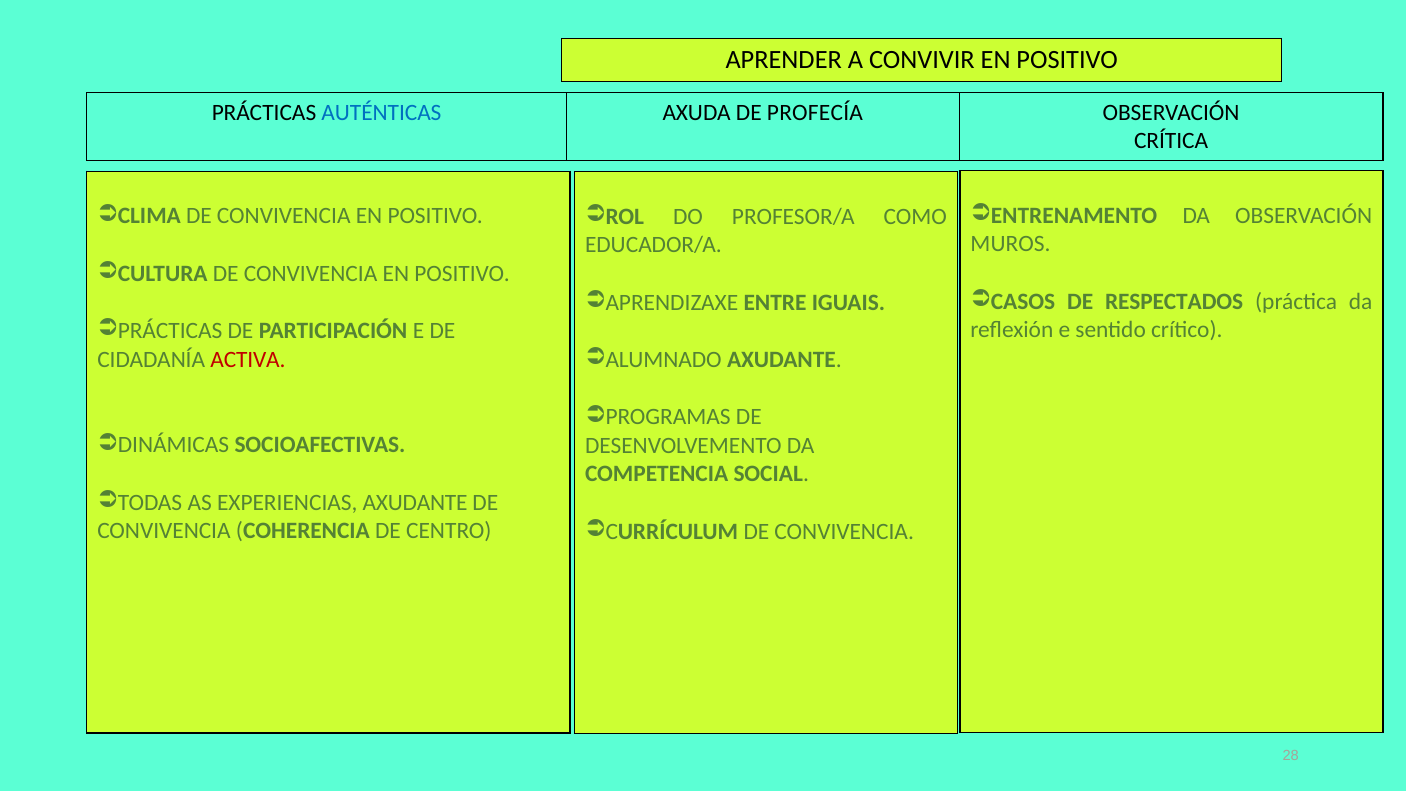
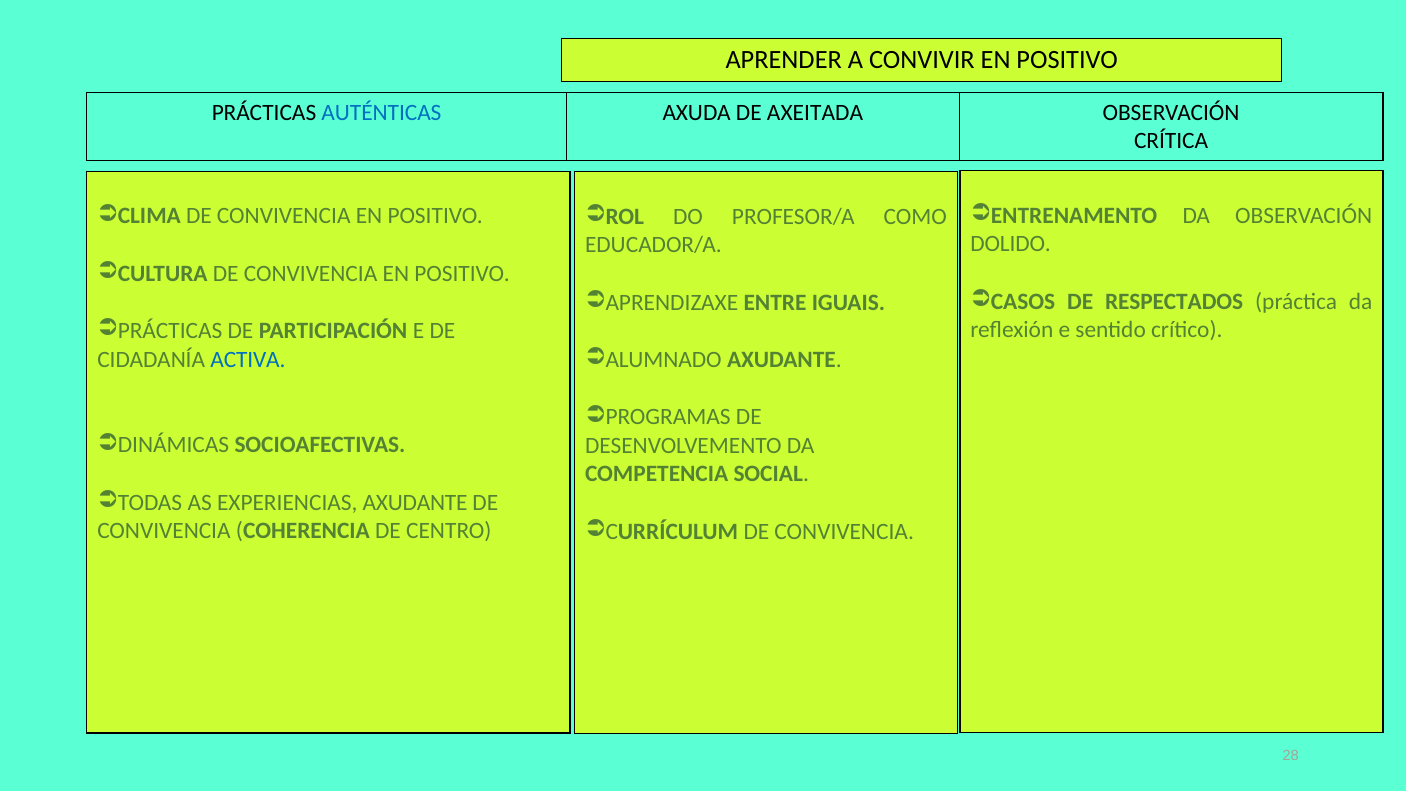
PROFECÍA: PROFECÍA -> AXEITADA (815, 112)
MUROS: MUROS -> DOLIDO (1011, 244)
ACTIVA colour: red -> blue (248, 359)
